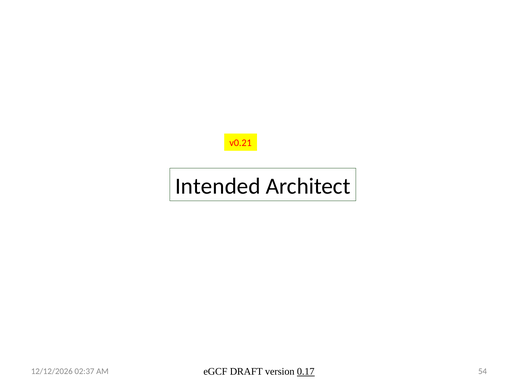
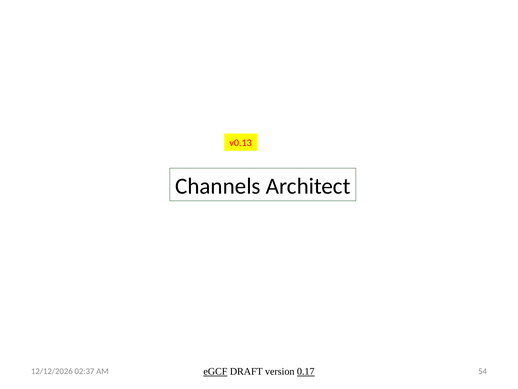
v0.21: v0.21 -> v0.13 (241, 143)
Intended: Intended -> Channels (218, 186)
eGCF underline: none -> present (215, 371)
